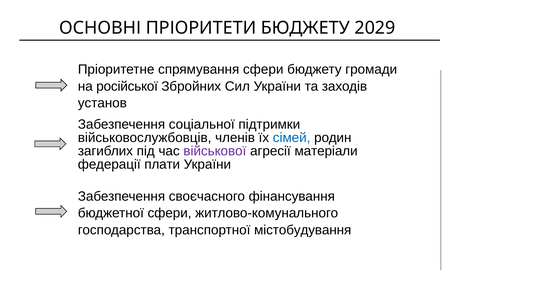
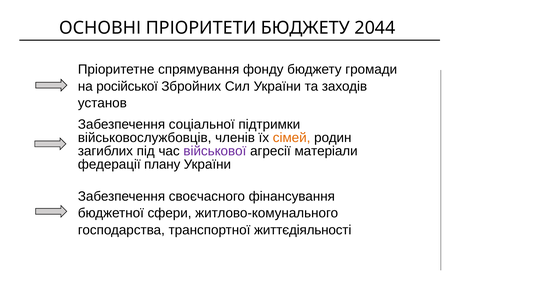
2029: 2029 -> 2044 (375, 28)
спрямування сфери: сфери -> фонду (263, 70)
сімей colour: blue -> orange (292, 138)
плати: плати -> плану (162, 165)
містобудування: містобудування -> життєдіяльності (303, 230)
